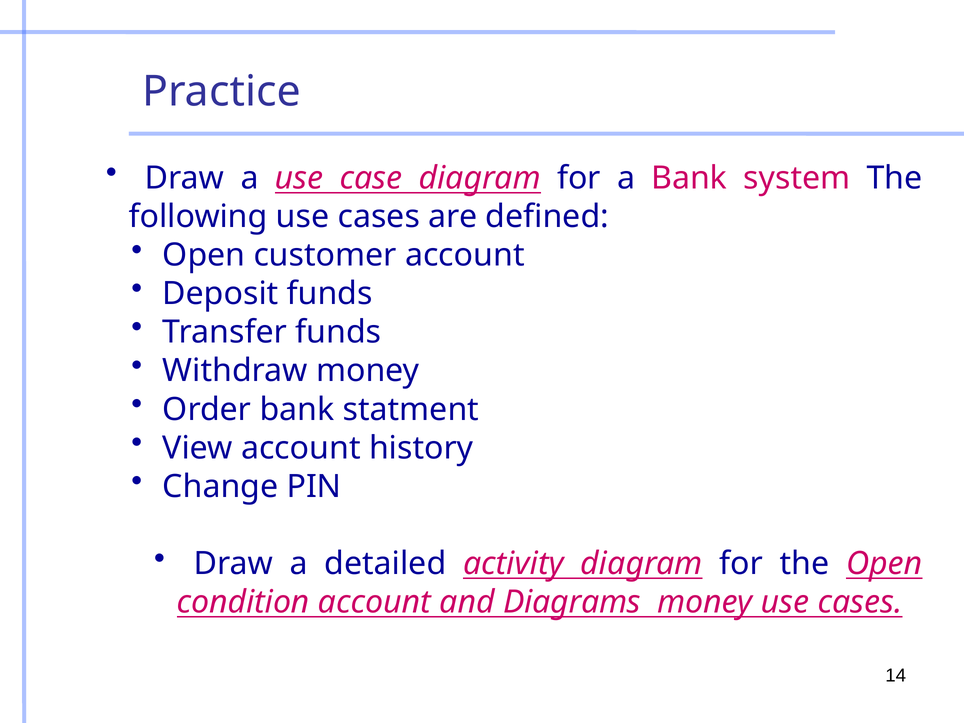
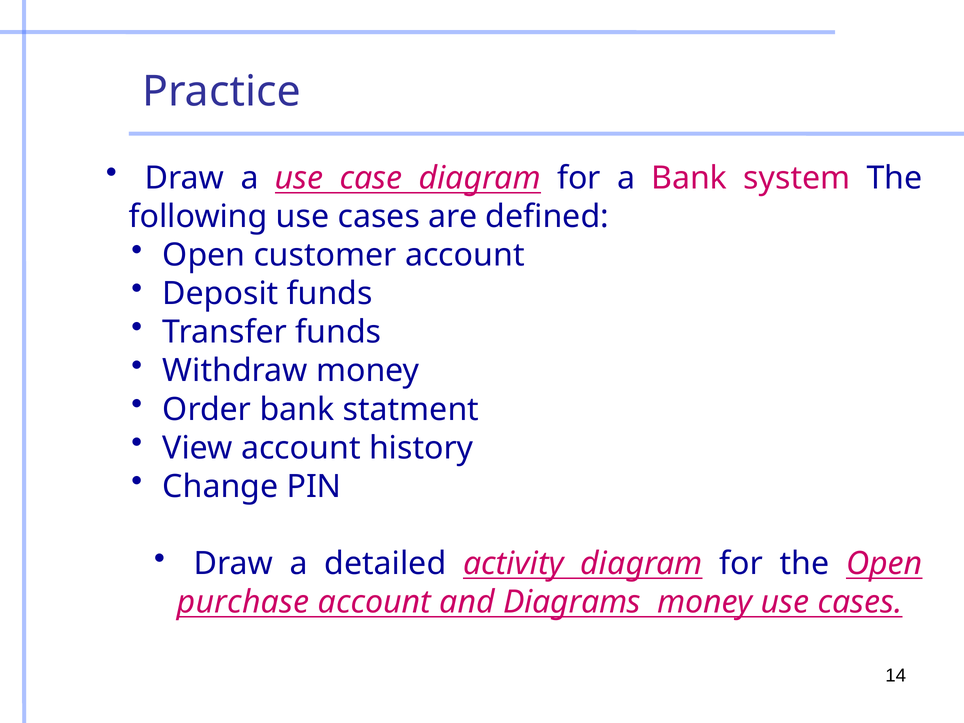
condition: condition -> purchase (243, 602)
